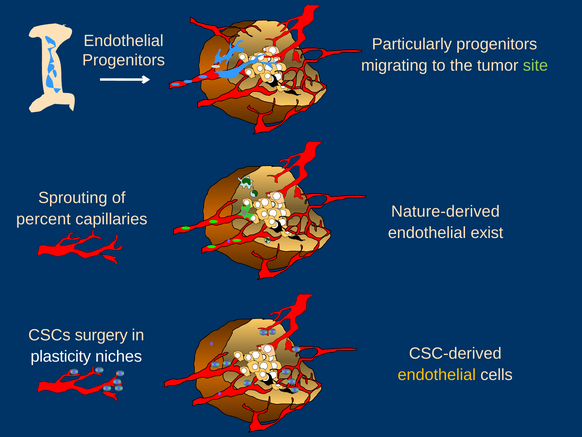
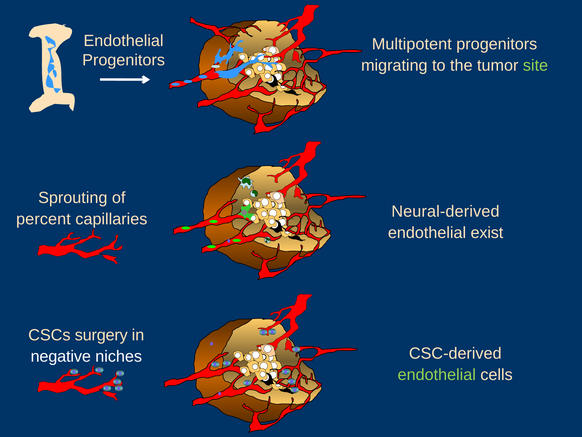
Particularly: Particularly -> Multipotent (412, 44)
Nature-derived: Nature-derived -> Neural-derived (445, 211)
plasticity: plasticity -> negative (61, 356)
endothelial colour: yellow -> light green (437, 374)
